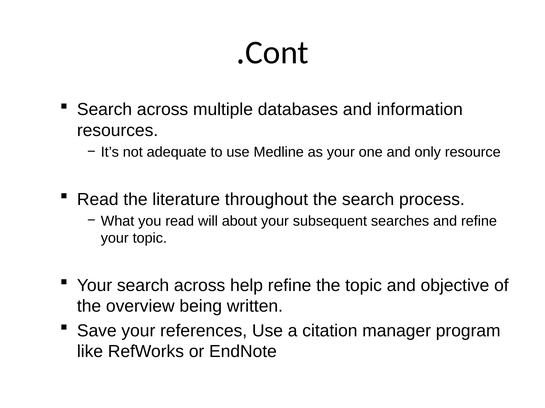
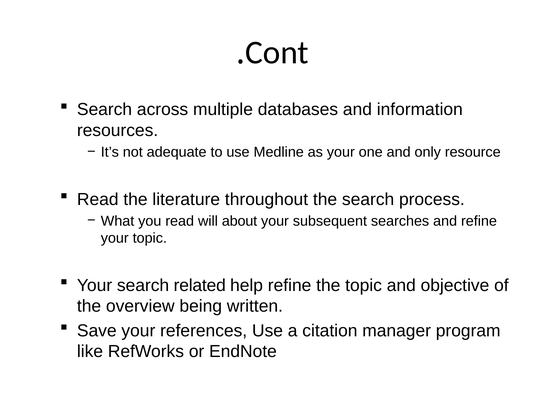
Your search across: across -> related (200, 286)
